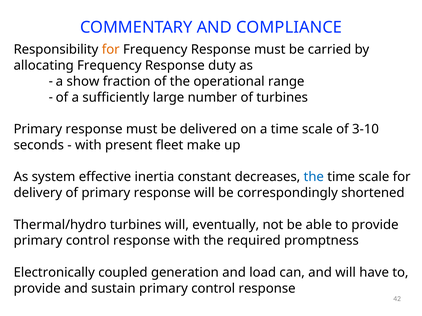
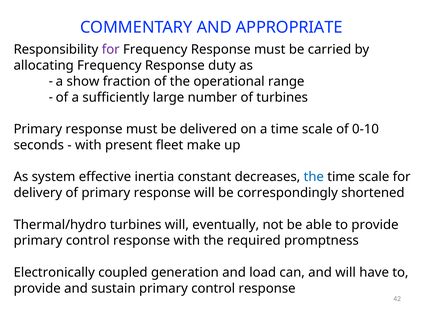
COMPLIANCE: COMPLIANCE -> APPROPRIATE (289, 27)
for colour: orange -> purple (111, 50)
3-10: 3-10 -> 0-10 (366, 129)
